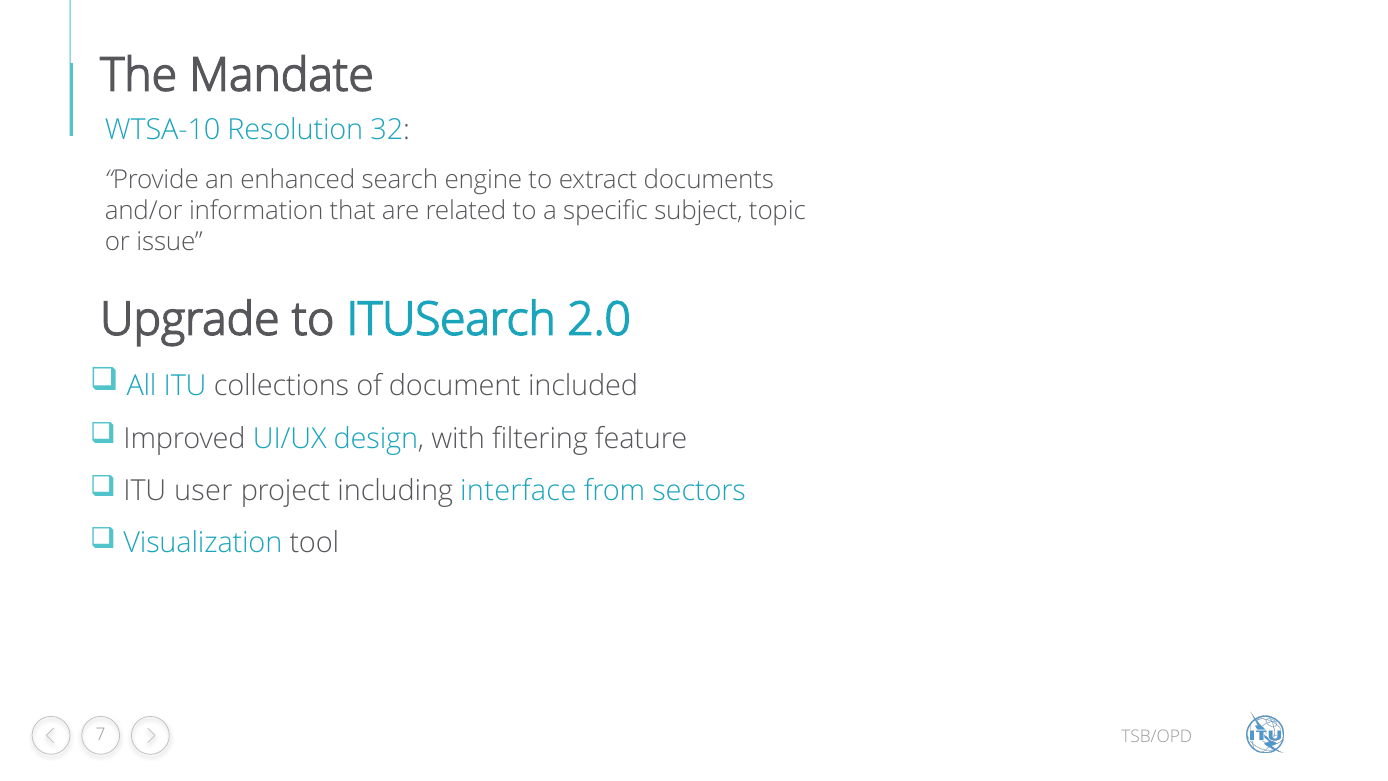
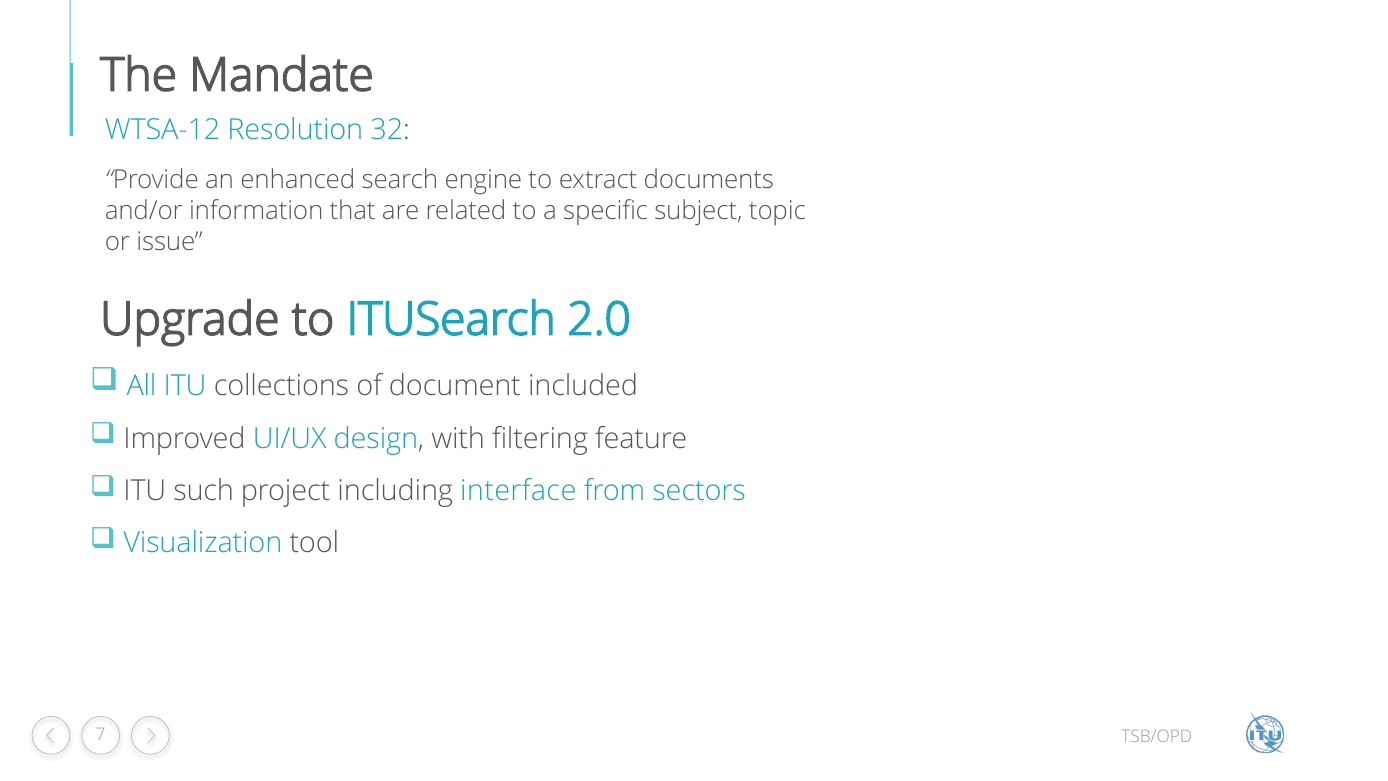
WTSA-10: WTSA-10 -> WTSA-12 (163, 130)
user: user -> such (204, 491)
